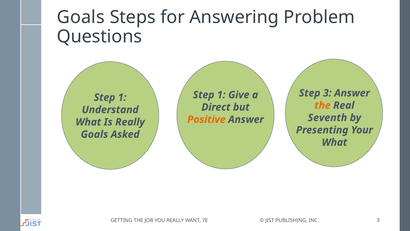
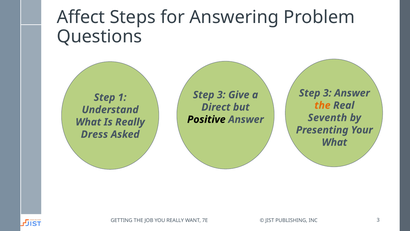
Goals: Goals -> Affect (81, 17)
1: 1 -> 3 (221, 95)
Positive colour: orange -> black (206, 119)
Goals: Goals -> Dress (94, 134)
